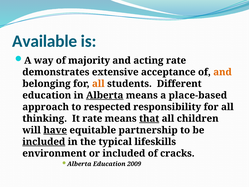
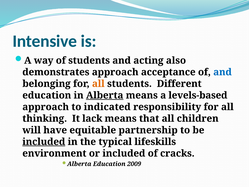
Available: Available -> Intensive (45, 41)
of majority: majority -> students (89, 60)
acting rate: rate -> also (176, 60)
demonstrates extensive: extensive -> approach (115, 72)
and colour: orange -> blue (223, 72)
place-based: place-based -> levels-based (198, 95)
respected: respected -> indicated (107, 107)
It rate: rate -> lack (92, 118)
that underline: present -> none (149, 118)
have underline: present -> none (55, 130)
